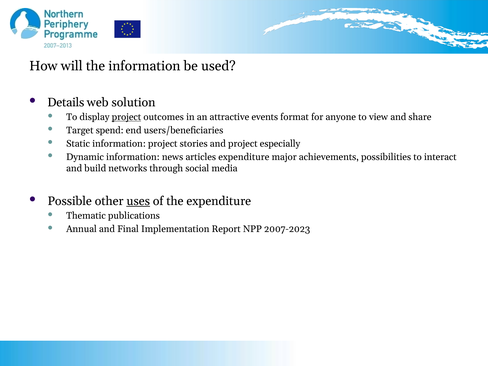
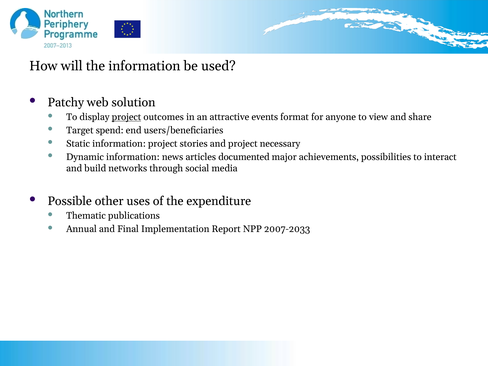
Details: Details -> Patchy (66, 102)
especially: especially -> necessary (280, 144)
articles expenditure: expenditure -> documented (244, 157)
uses underline: present -> none (138, 201)
2007-2023: 2007-2023 -> 2007-2033 (287, 229)
